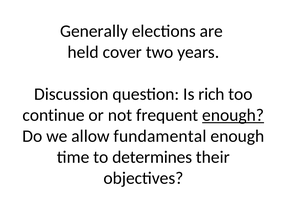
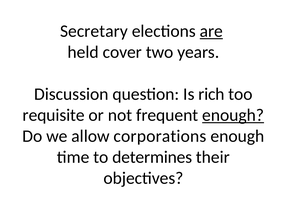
Generally: Generally -> Secretary (94, 31)
are underline: none -> present (211, 31)
continue: continue -> requisite (54, 115)
fundamental: fundamental -> corporations (160, 136)
